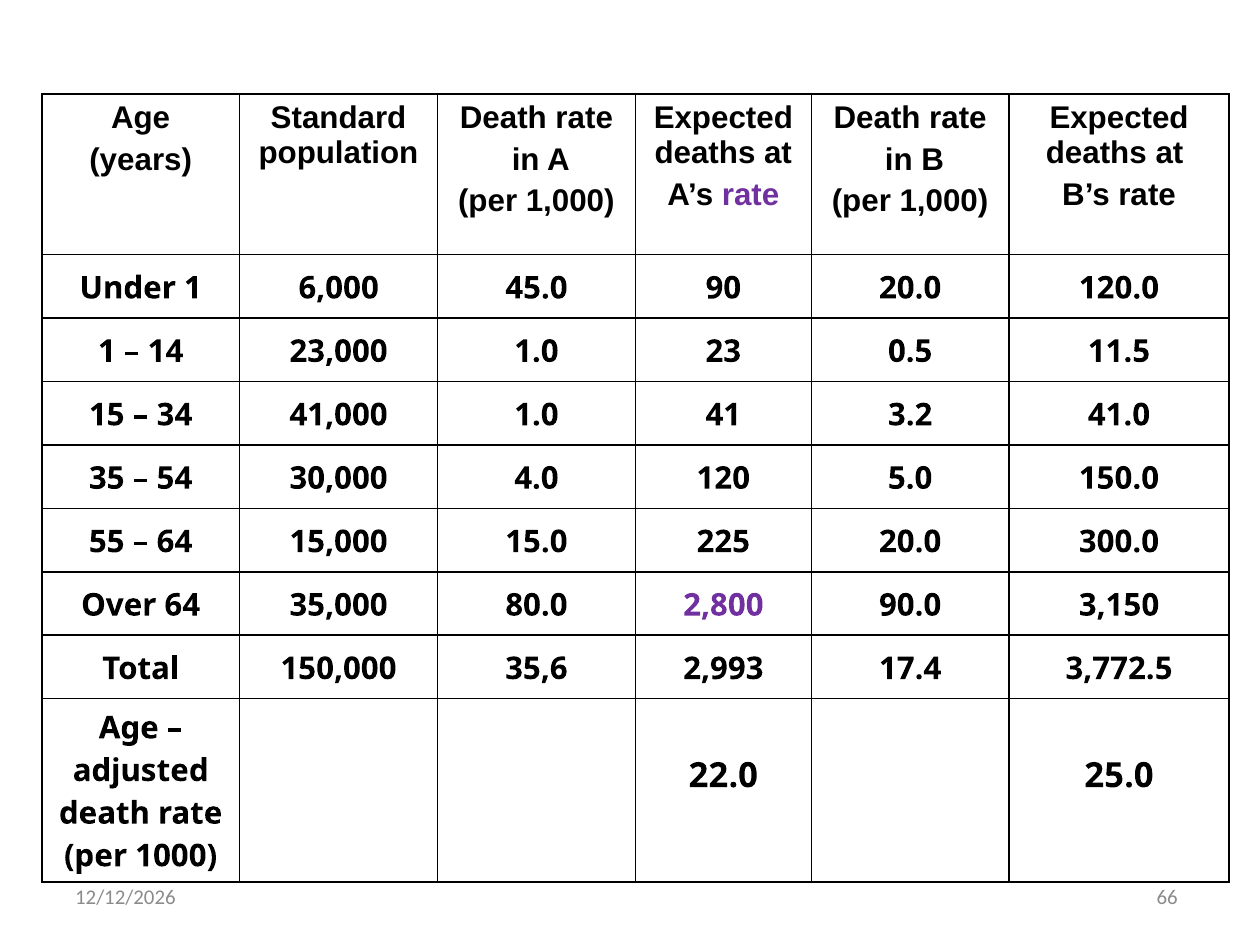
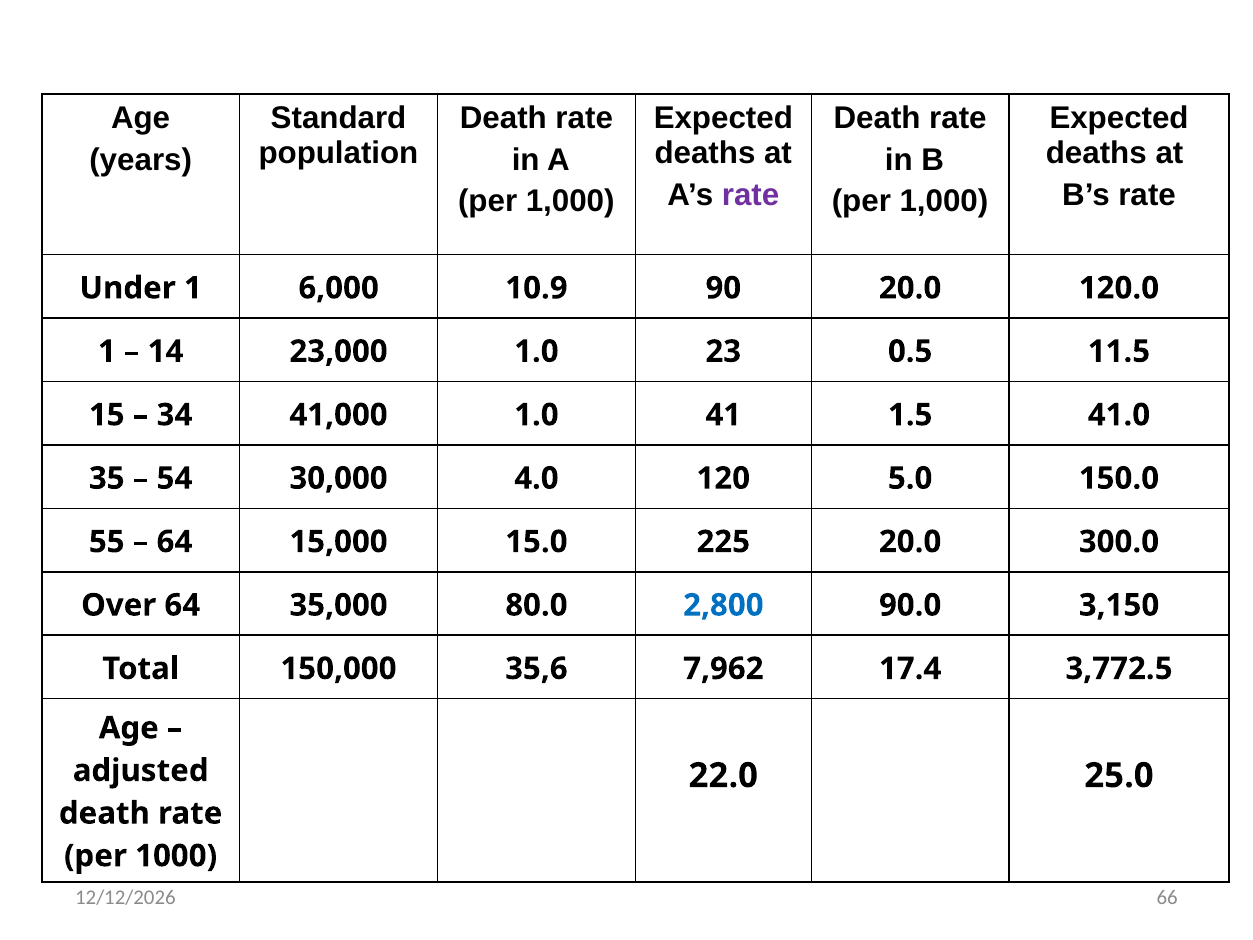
45.0: 45.0 -> 10.9 (536, 288)
3.2: 3.2 -> 1.5 (910, 415)
2,800 colour: purple -> blue (723, 605)
2,993: 2,993 -> 7,962 (723, 669)
